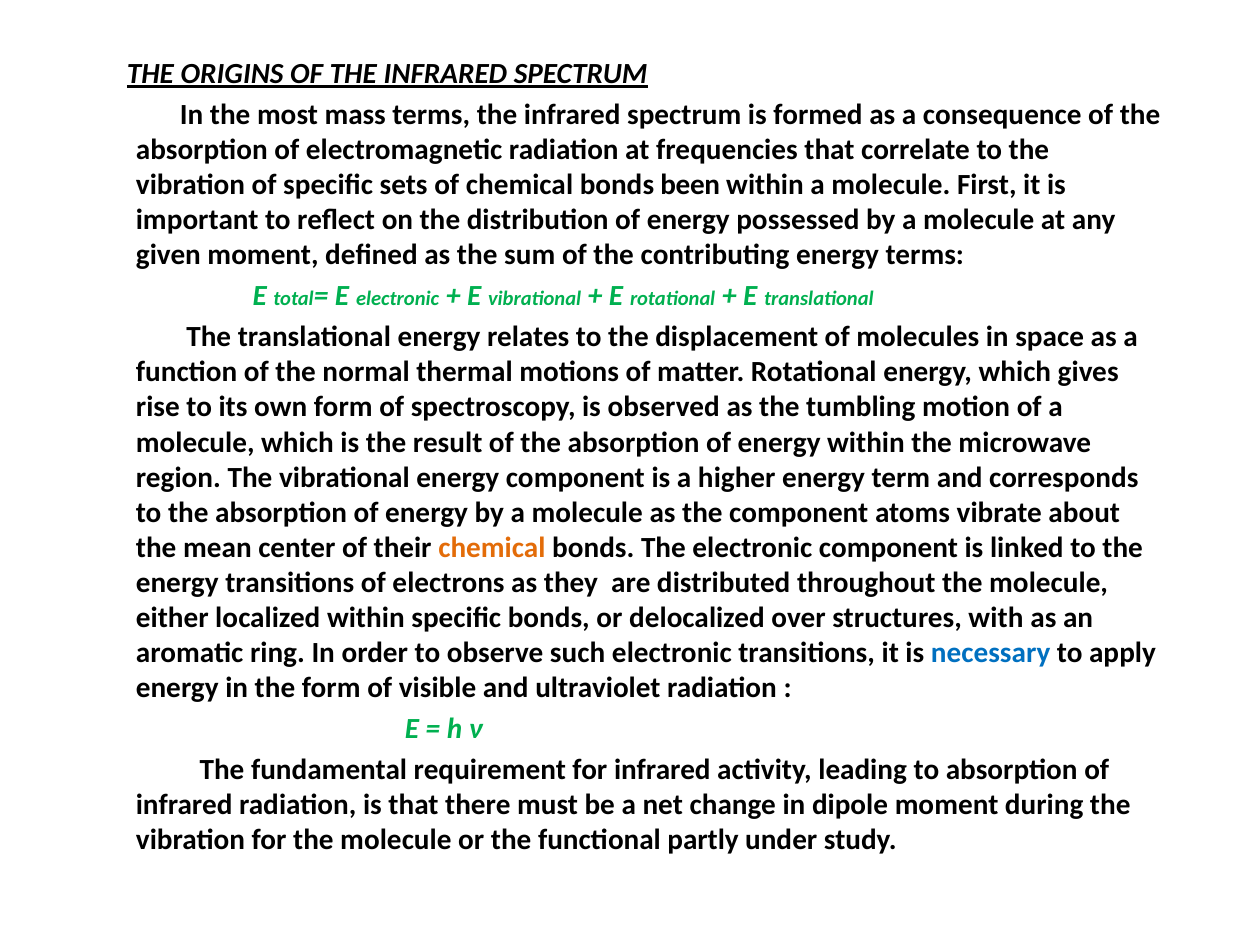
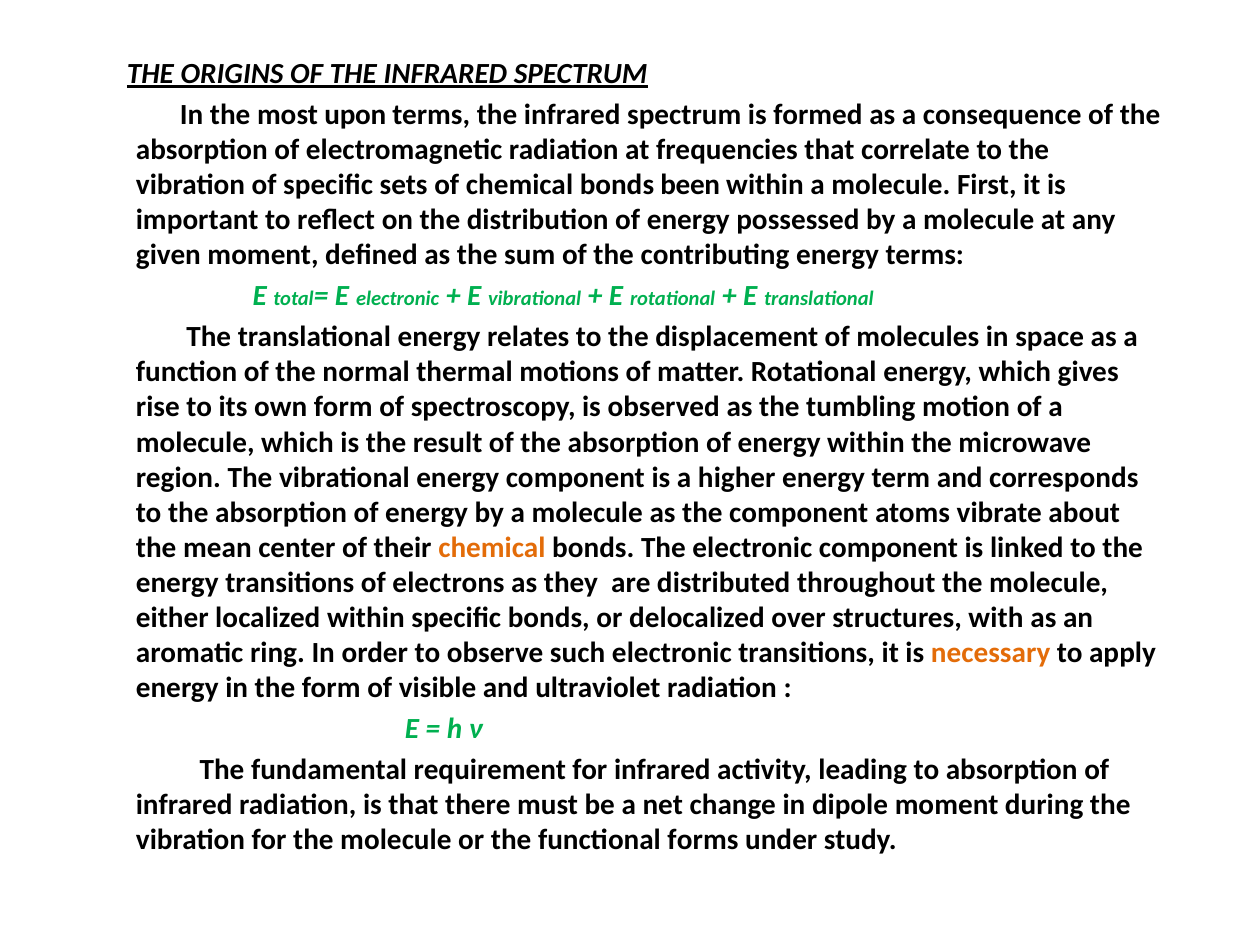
mass: mass -> upon (355, 115)
necessary colour: blue -> orange (991, 653)
partly: partly -> forms (703, 840)
